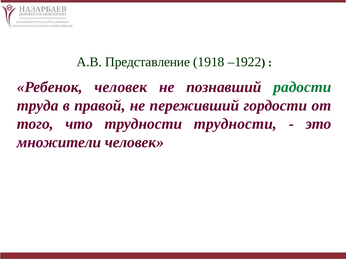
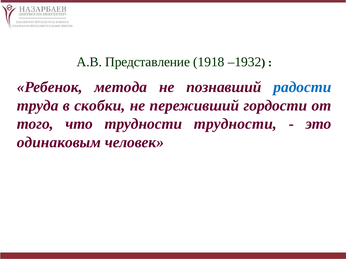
–1922: –1922 -> –1932 (245, 62)
Ребенок человек: человек -> метода (121, 87)
радости colour: green -> blue (302, 87)
правой: правой -> скобки (100, 106)
множители: множители -> одинаковым (59, 143)
